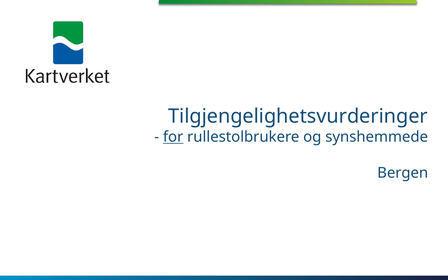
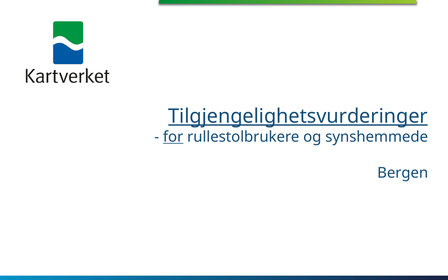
Tilgjengelighetsvurderinger underline: none -> present (298, 116)
